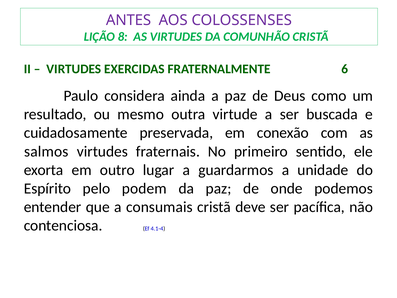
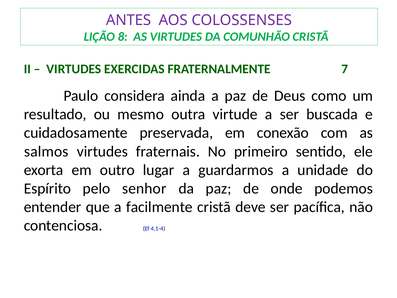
6: 6 -> 7 (345, 69)
podem: podem -> senhor (144, 188)
consumais: consumais -> facilmente (159, 207)
